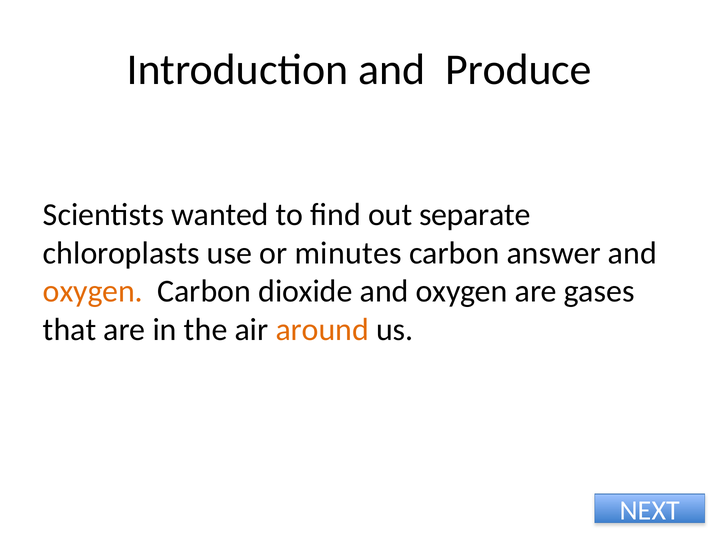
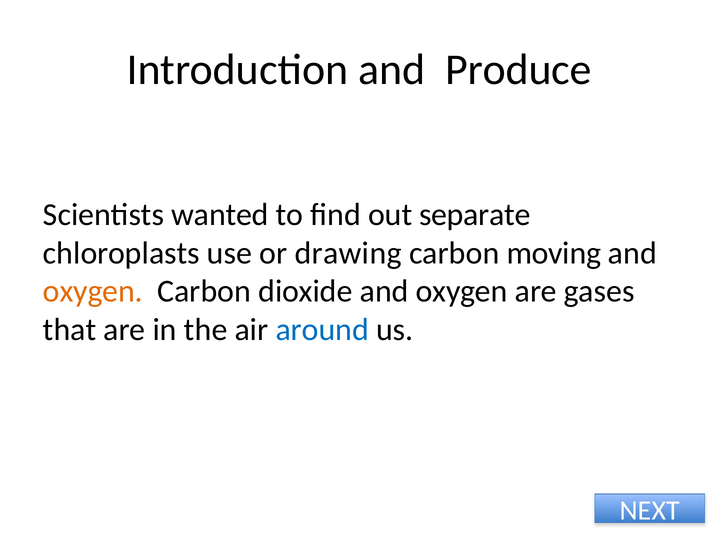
minutes: minutes -> drawing (348, 253)
answer: answer -> moving (554, 253)
around colour: orange -> blue (322, 330)
